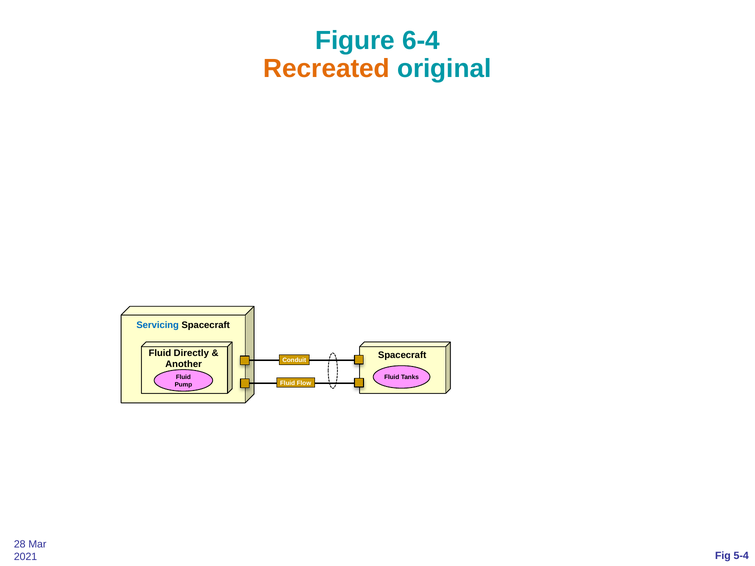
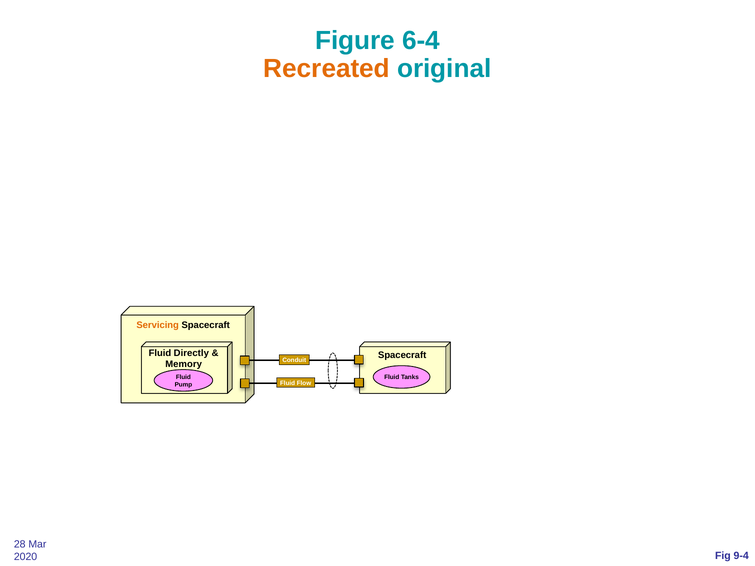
Servicing colour: blue -> orange (158, 325)
Another: Another -> Memory (184, 364)
5-4: 5-4 -> 9-4 (741, 556)
2021: 2021 -> 2020 (26, 557)
